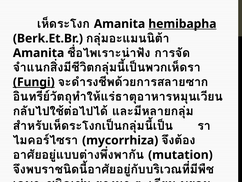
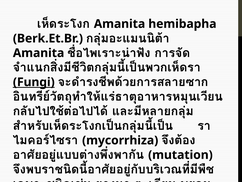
hemibapha underline: present -> none (182, 24)
